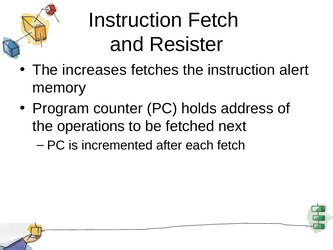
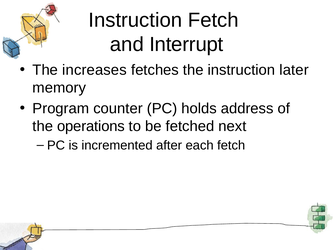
Resister: Resister -> Interrupt (186, 44)
alert: alert -> later (294, 70)
